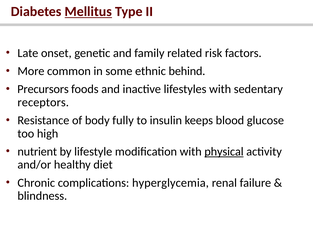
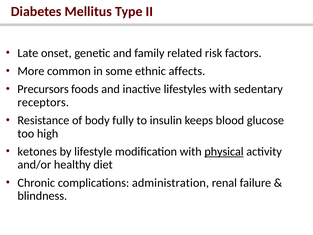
Mellitus underline: present -> none (88, 12)
behind: behind -> affects (187, 71)
nutrient: nutrient -> ketones (37, 151)
hyperglycemia: hyperglycemia -> administration (170, 183)
